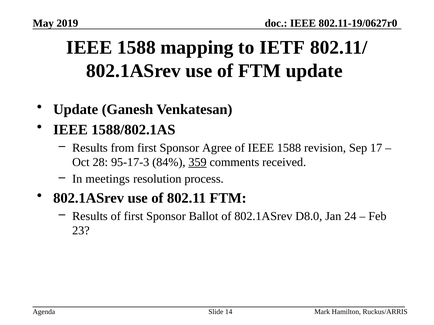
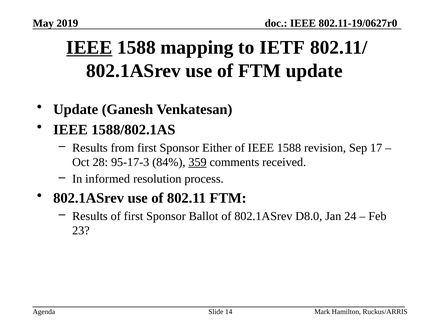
IEEE underline: none -> present (89, 48)
Agree: Agree -> Either (217, 148)
meetings: meetings -> informed (108, 179)
